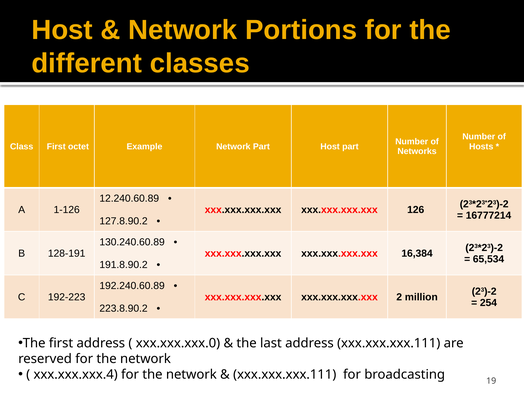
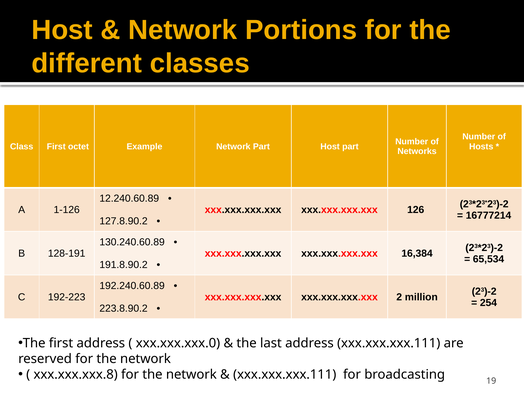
xxx.xxx.xxx.4: xxx.xxx.xxx.4 -> xxx.xxx.xxx.8 (76, 375)
